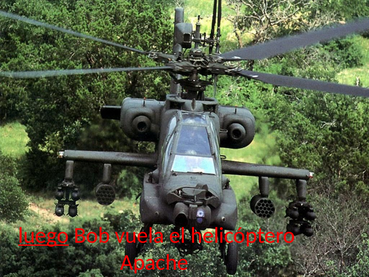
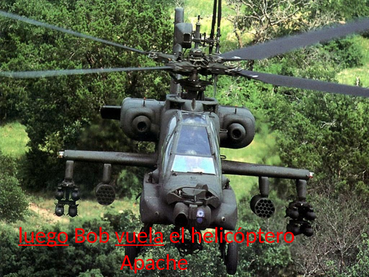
vuela underline: none -> present (140, 235)
